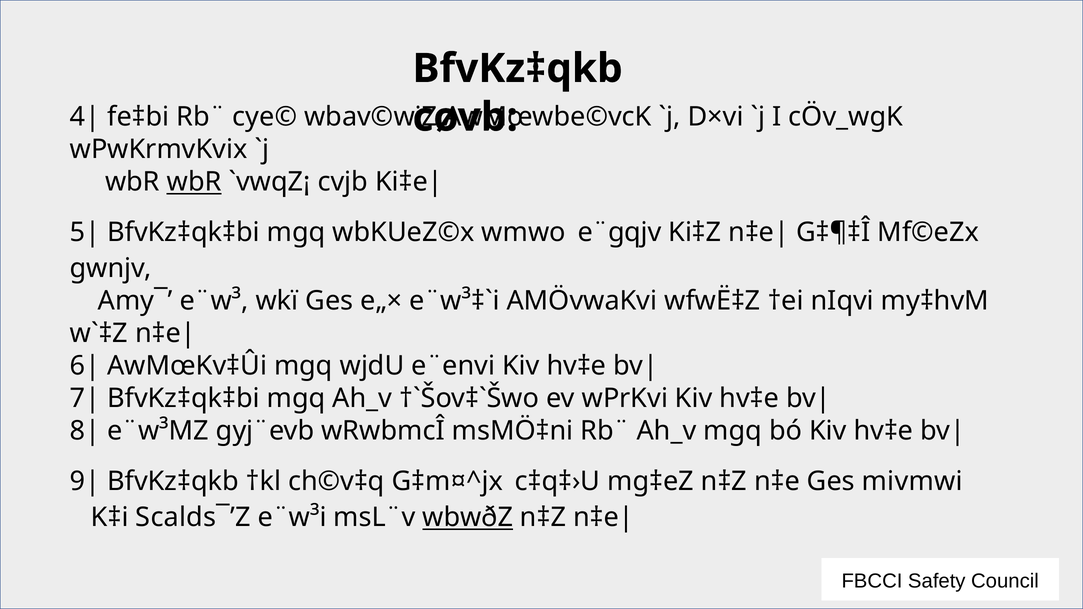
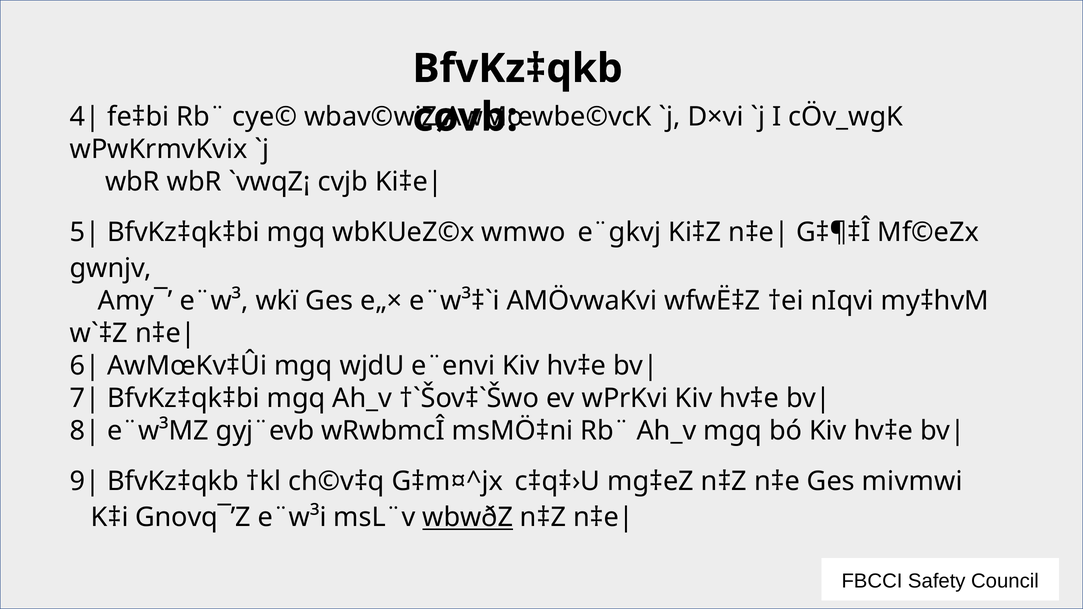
wbR underline: present -> none (194, 182)
e¨gqjv: e¨gqjv -> e¨gkvj (619, 233)
Scalds¯’Z: Scalds¯’Z -> Gnovq¯’Z (193, 518)
